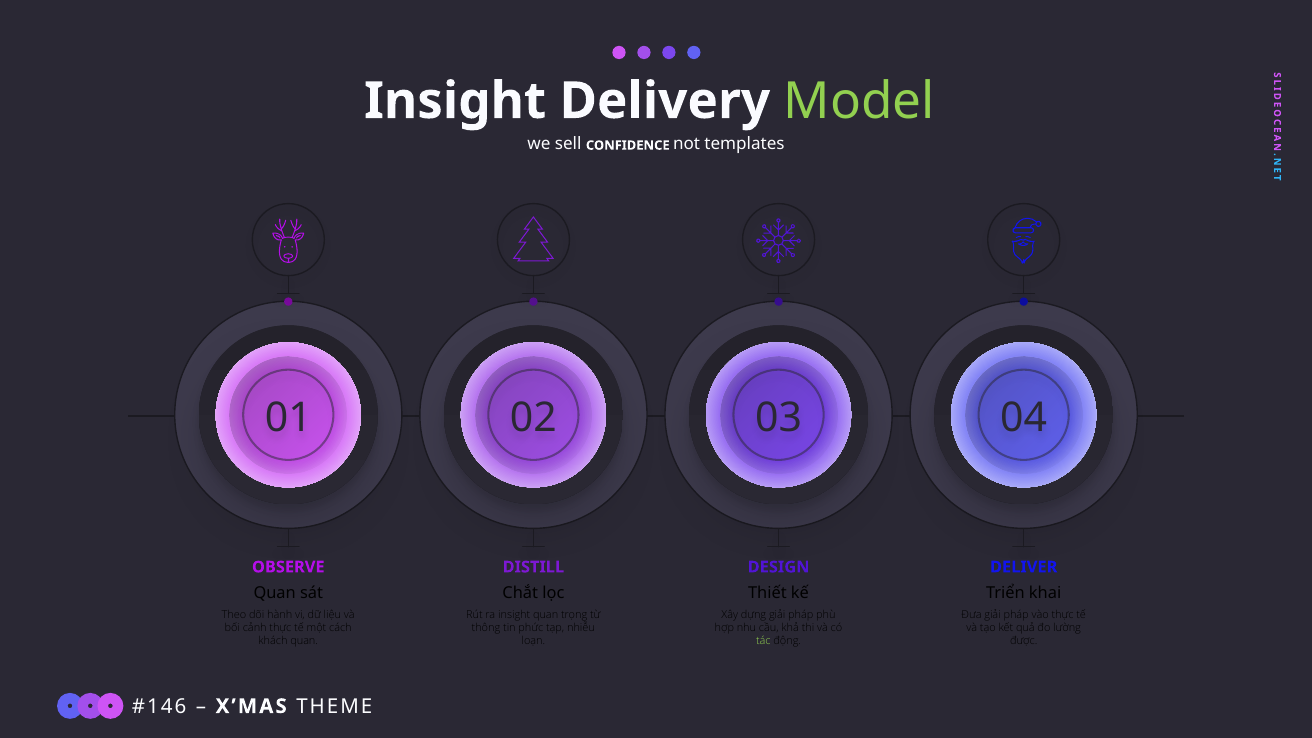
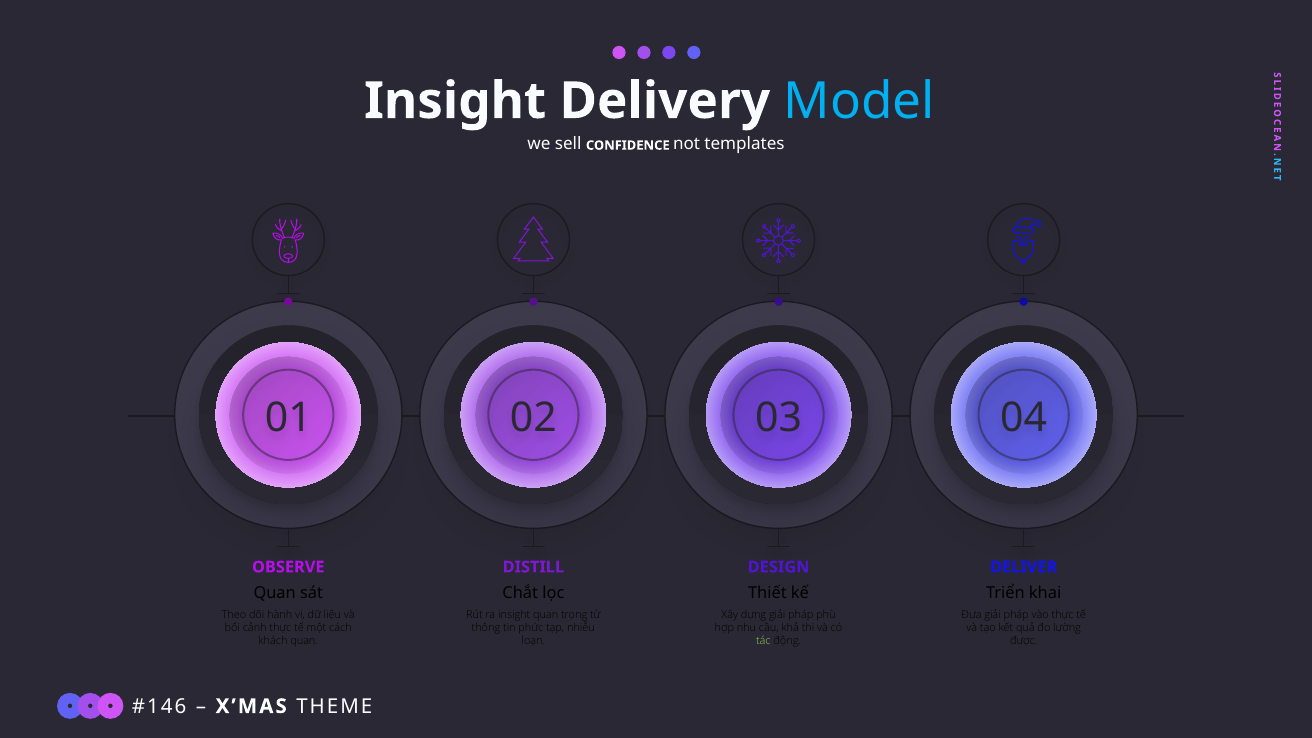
Model colour: light green -> light blue (859, 101)
